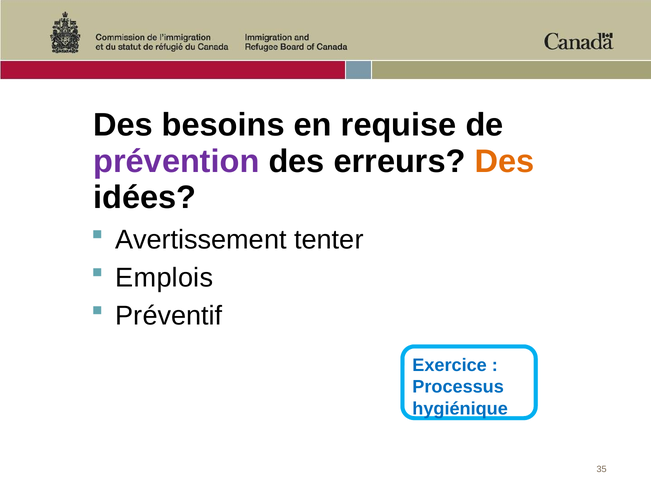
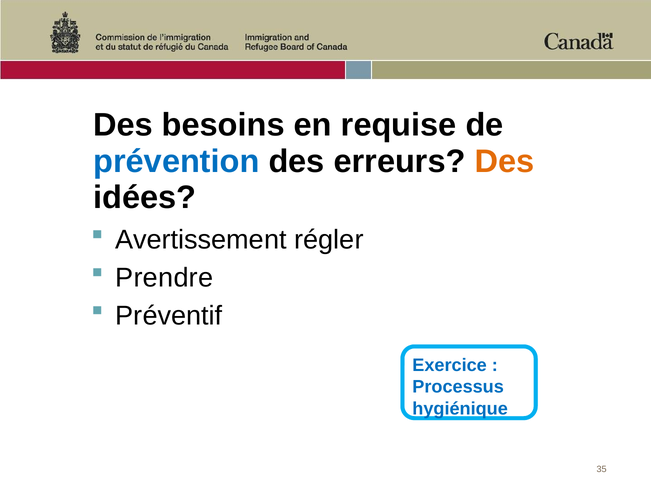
prévention colour: purple -> blue (176, 161)
tenter: tenter -> régler (329, 240)
Emplois: Emplois -> Prendre (164, 278)
